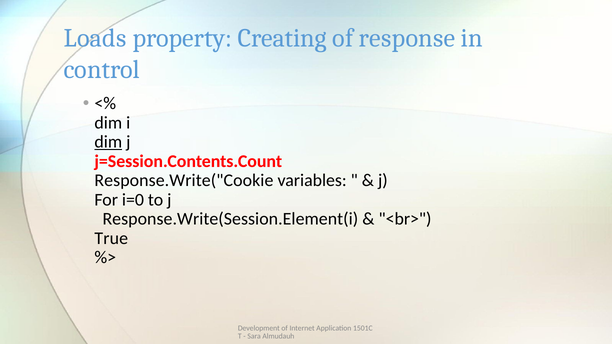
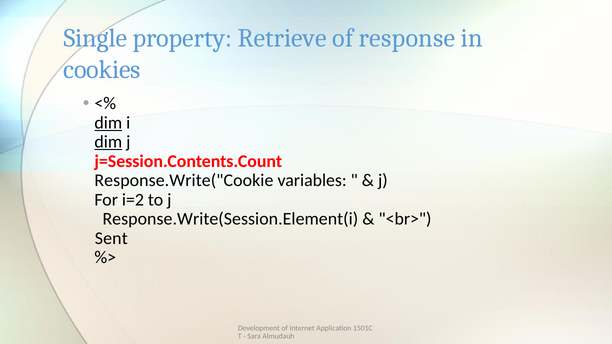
Loads: Loads -> Single (95, 38)
Creating: Creating -> Retrieve (282, 38)
control: control -> cookies (102, 69)
dim underline: none -> present (108, 123)
i=0: i=0 -> i=2 (133, 200)
True: True -> Sent (111, 238)
